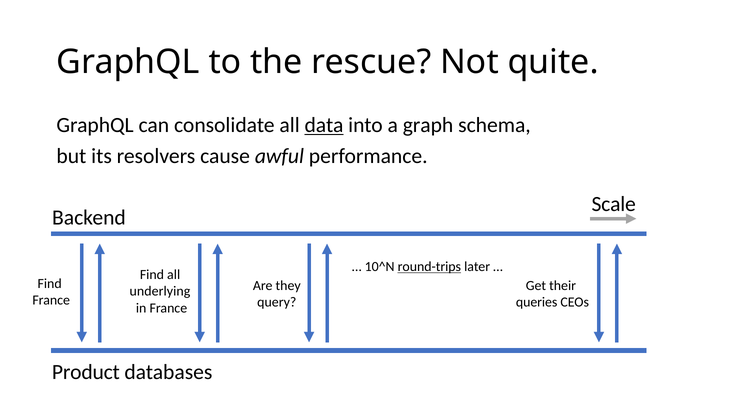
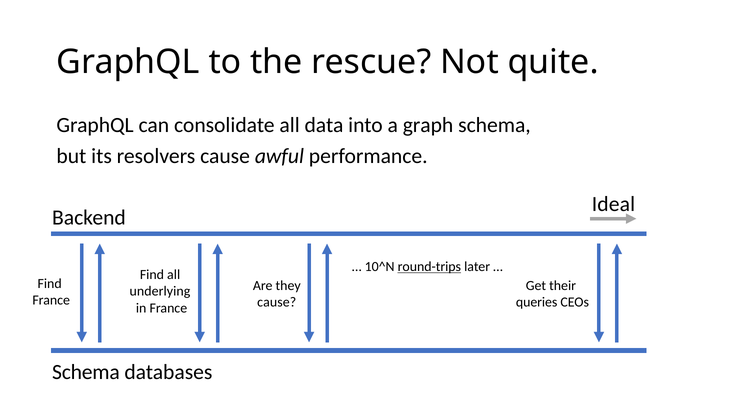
data underline: present -> none (324, 125)
Scale: Scale -> Ideal (613, 204)
query: query -> cause (277, 302)
Product: Product -> Schema (86, 372)
